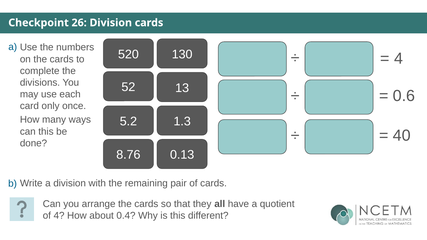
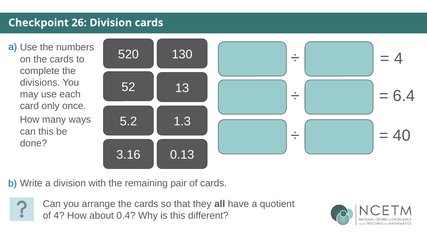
0.6: 0.6 -> 6.4 (404, 96)
8.76: 8.76 -> 3.16 (128, 155)
